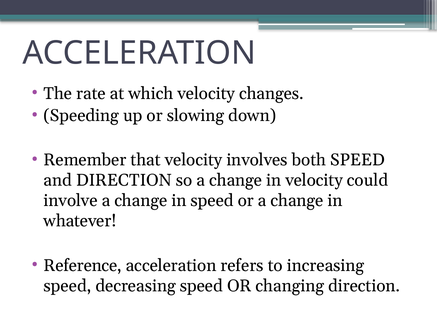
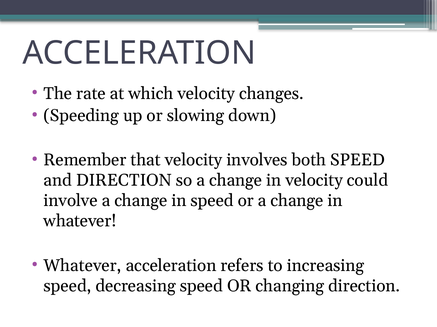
Reference: Reference -> Whatever (83, 266)
